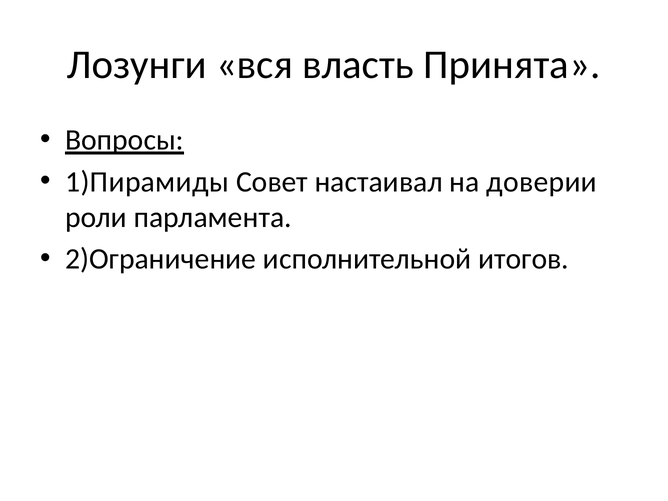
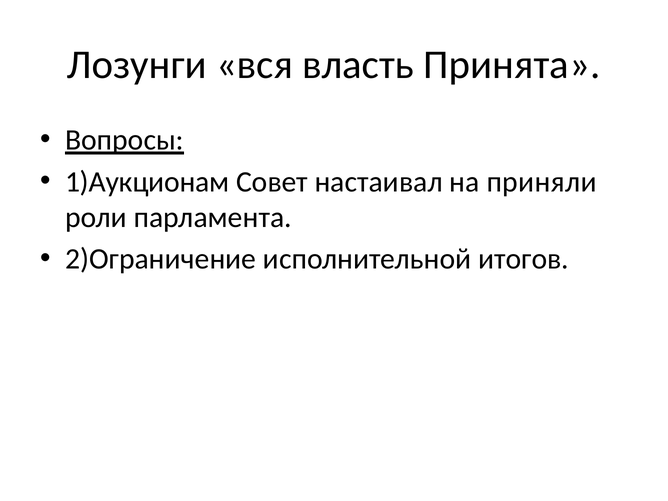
1)Пирамиды: 1)Пирамиды -> 1)Аукционам (147, 182)
доверии: доверии -> приняли (542, 182)
